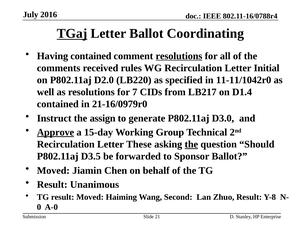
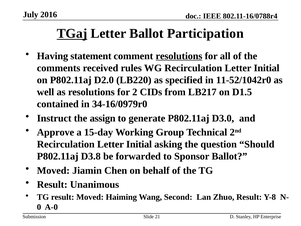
Coordinating: Coordinating -> Participation (205, 34)
Having contained: contained -> statement (91, 56)
11-11/1042r0: 11-11/1042r0 -> 11-52/1042r0 (244, 80)
7: 7 -> 2 (135, 92)
D1.4: D1.4 -> D1.5 (242, 92)
21-16/0979r0: 21-16/0979r0 -> 34-16/0979r0 (120, 104)
Approve underline: present -> none (55, 132)
These: These -> Initial (139, 144)
the underline: present -> none (191, 144)
D3.5: D3.5 -> D3.8 (91, 156)
